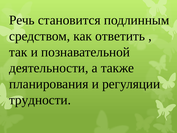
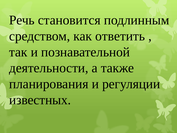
трудности: трудности -> известных (40, 100)
